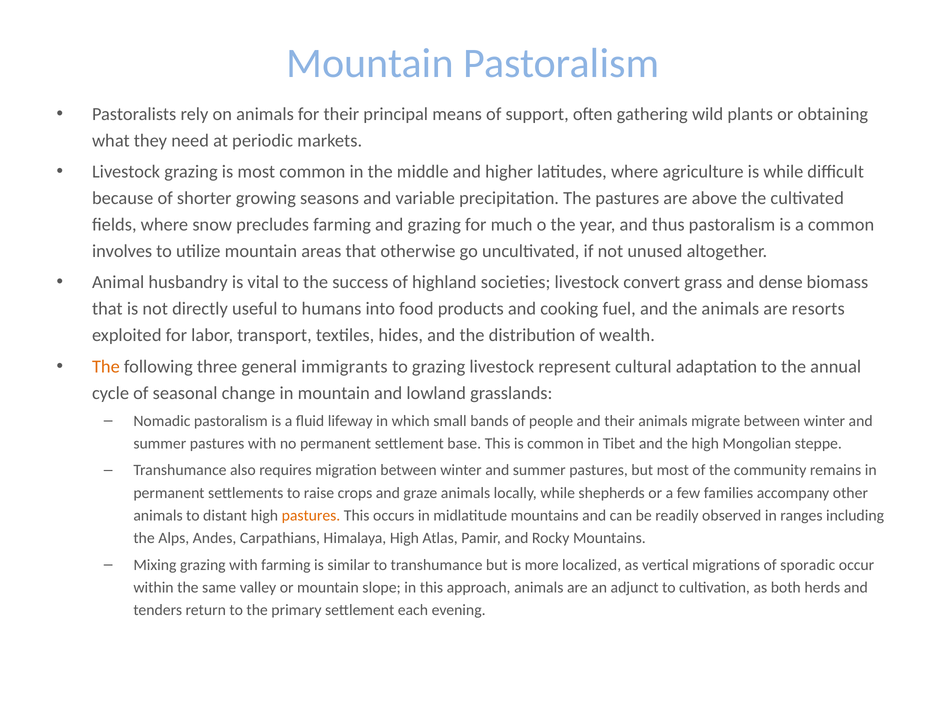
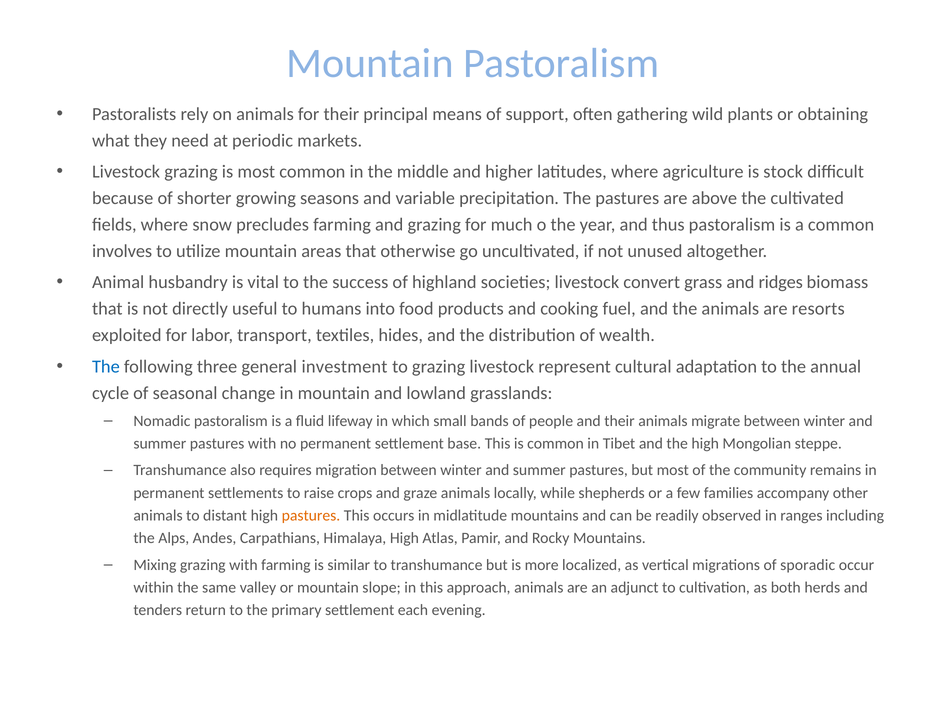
is while: while -> stock (783, 172)
dense: dense -> ridges (781, 283)
The colour: orange -> blue (106, 367)
immigrants: immigrants -> investment (345, 367)
